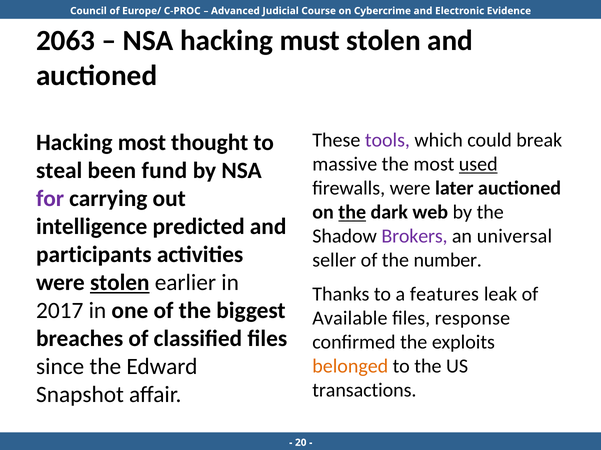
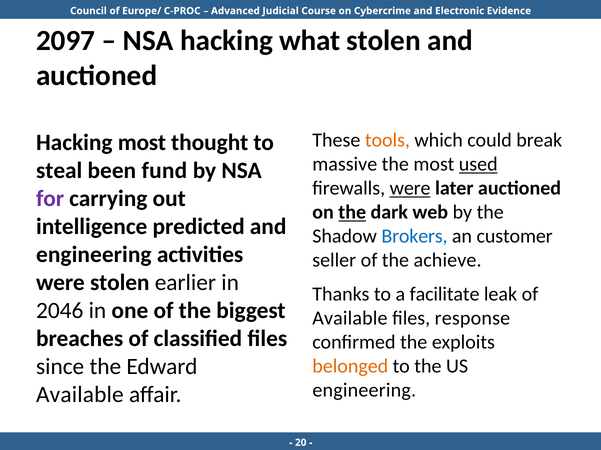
2063: 2063 -> 2097 (66, 41)
must: must -> what (310, 41)
tools colour: purple -> orange (387, 141)
were underline: none -> present (410, 189)
Brokers colour: purple -> blue (415, 237)
universal: universal -> customer (515, 237)
participants: participants -> engineering (94, 255)
number: number -> achieve (448, 261)
stolen underline: present -> none (120, 283)
features: features -> facilitate (445, 295)
2017: 2017 -> 2046 (60, 311)
transactions: transactions -> engineering (364, 391)
Snapshot: Snapshot -> Available (80, 395)
